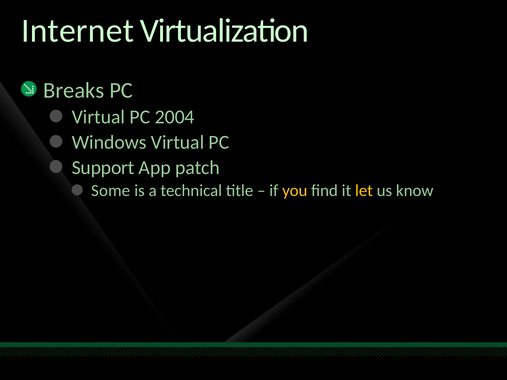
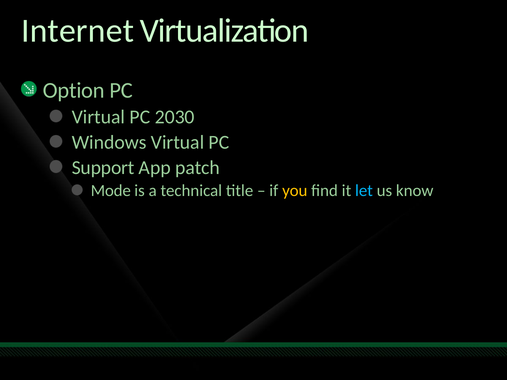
Breaks: Breaks -> Option (74, 90)
2004: 2004 -> 2030 (175, 117)
Some: Some -> Mode (111, 191)
let colour: yellow -> light blue (364, 191)
